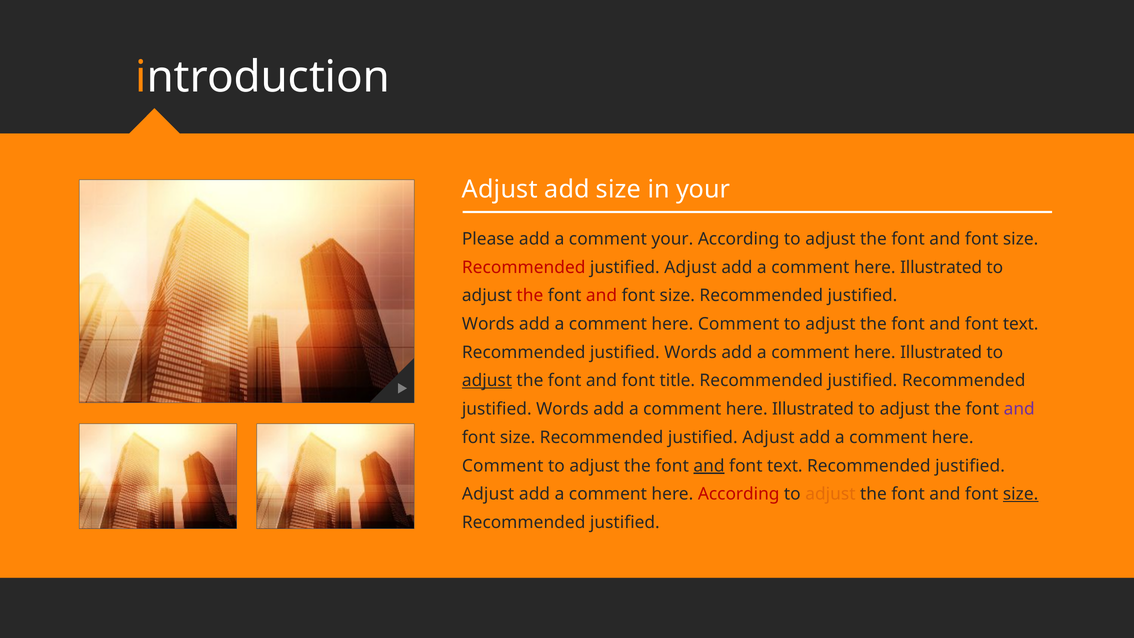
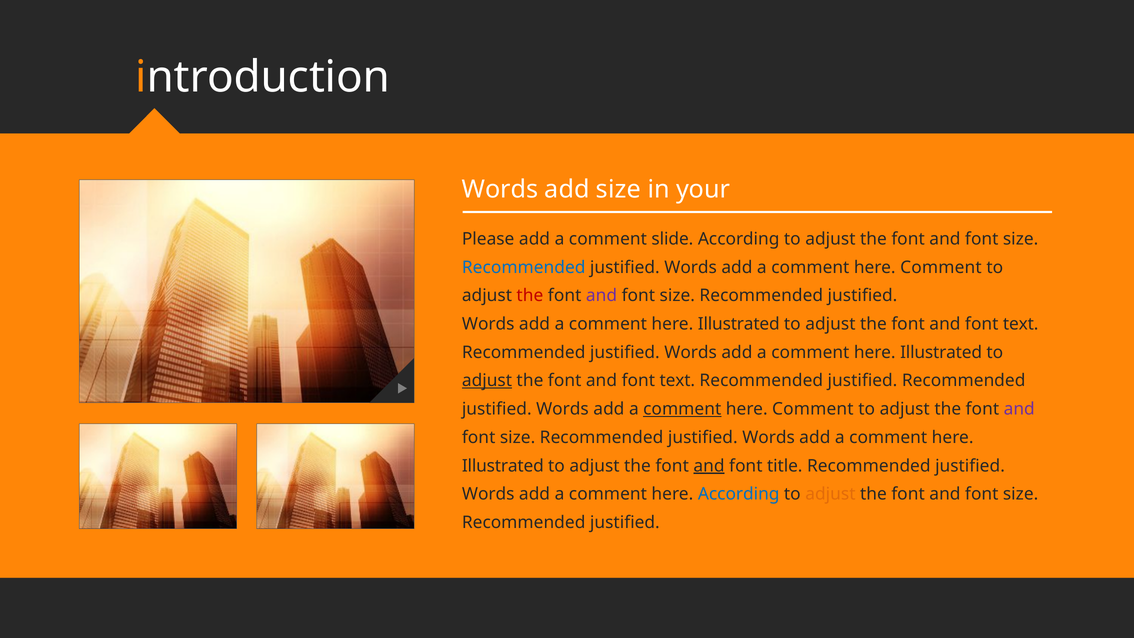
Adjust: Adjust -> Words (500, 190)
comment your: your -> slide (672, 239)
Recommended colour: red -> blue (524, 267)
Adjust: Adjust -> Words (691, 267)
Illustrated: Illustrated -> Comment (941, 267)
and colour: red -> purple (601, 296)
Comment: Comment -> Illustrated (739, 324)
title: title -> text (677, 381)
comment underline: none -> present (682, 409)
Illustrated: Illustrated -> Comment (813, 409)
Adjust: Adjust -> Words (769, 437)
Comment: Comment -> Illustrated (503, 466)
text: text -> title (785, 466)
Adjust: Adjust -> Words (488, 494)
According colour: red -> blue (739, 494)
size underline: present -> none (1021, 494)
